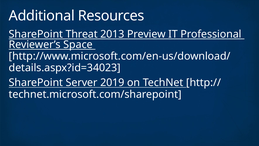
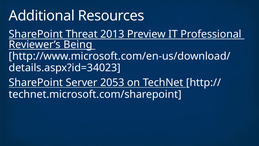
Space: Space -> Being (78, 44)
2019: 2019 -> 2053 (112, 82)
